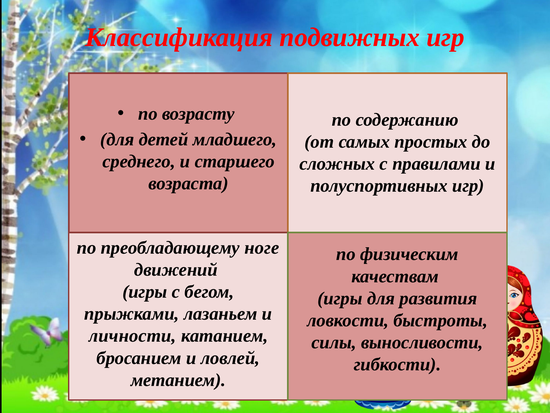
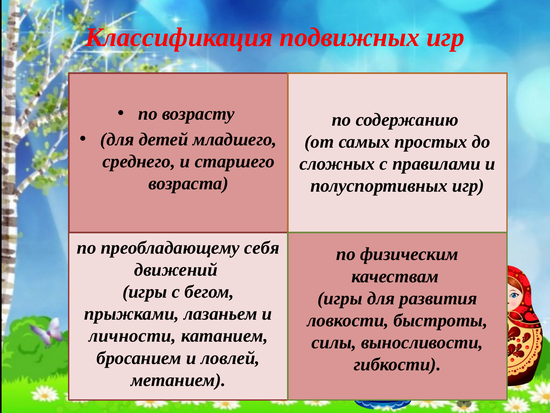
ноге: ноге -> себя (262, 248)
